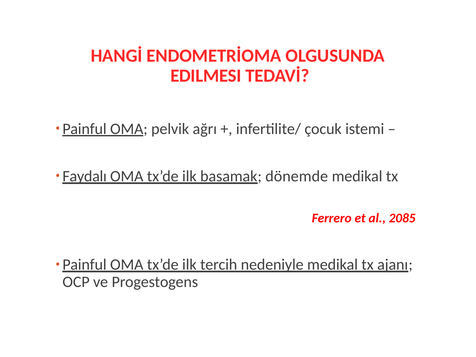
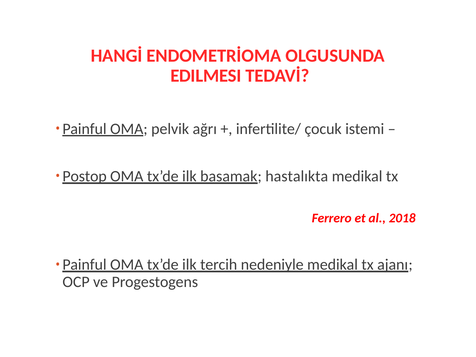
Faydalı: Faydalı -> Postop (85, 176)
dönemde: dönemde -> hastalıkta (297, 176)
2085: 2085 -> 2018 (402, 218)
